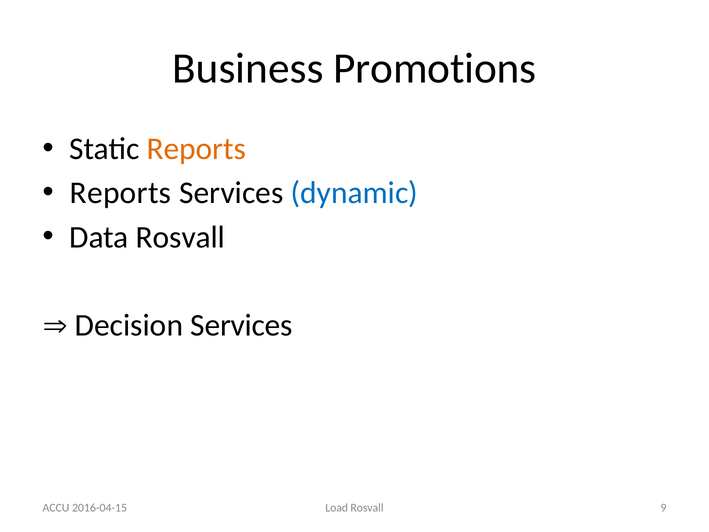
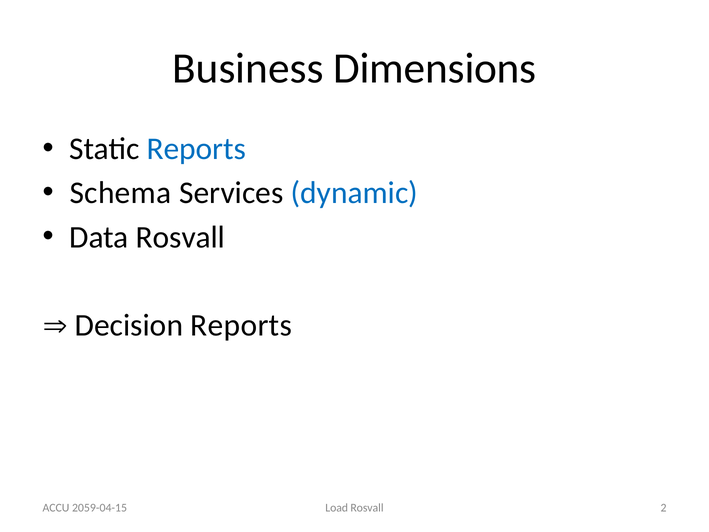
Promotions: Promotions -> Dimensions (435, 69)
Reports colour: orange -> blue (196, 149)
Reports: Reports -> Schema (121, 193)
Decision Services: Services -> Reports (241, 325)
9: 9 -> 2 (664, 508)
2016-04-15: 2016-04-15 -> 2059-04-15 (100, 508)
